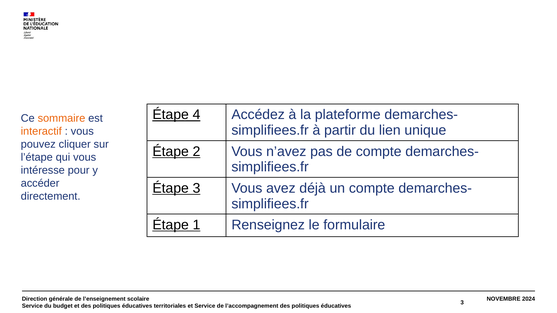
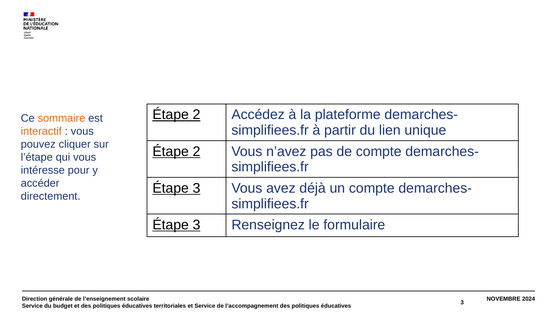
4: 4 -> 2 (197, 115)
1: 1 -> 3 (197, 225)
